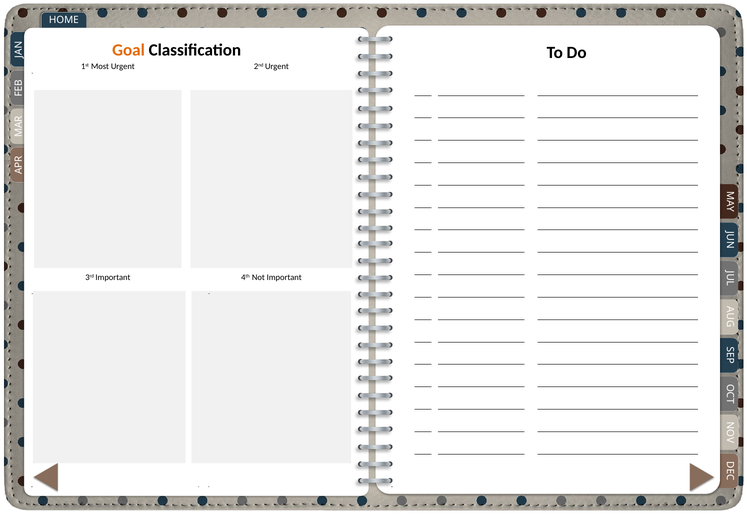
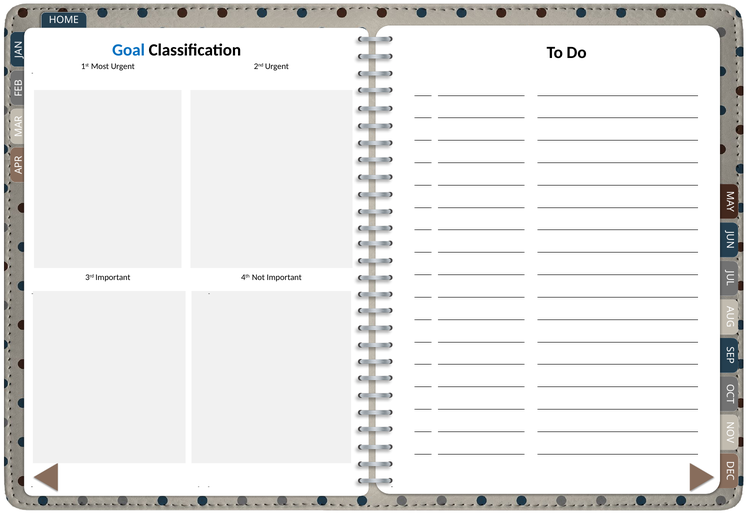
Goal colour: orange -> blue (129, 50)
